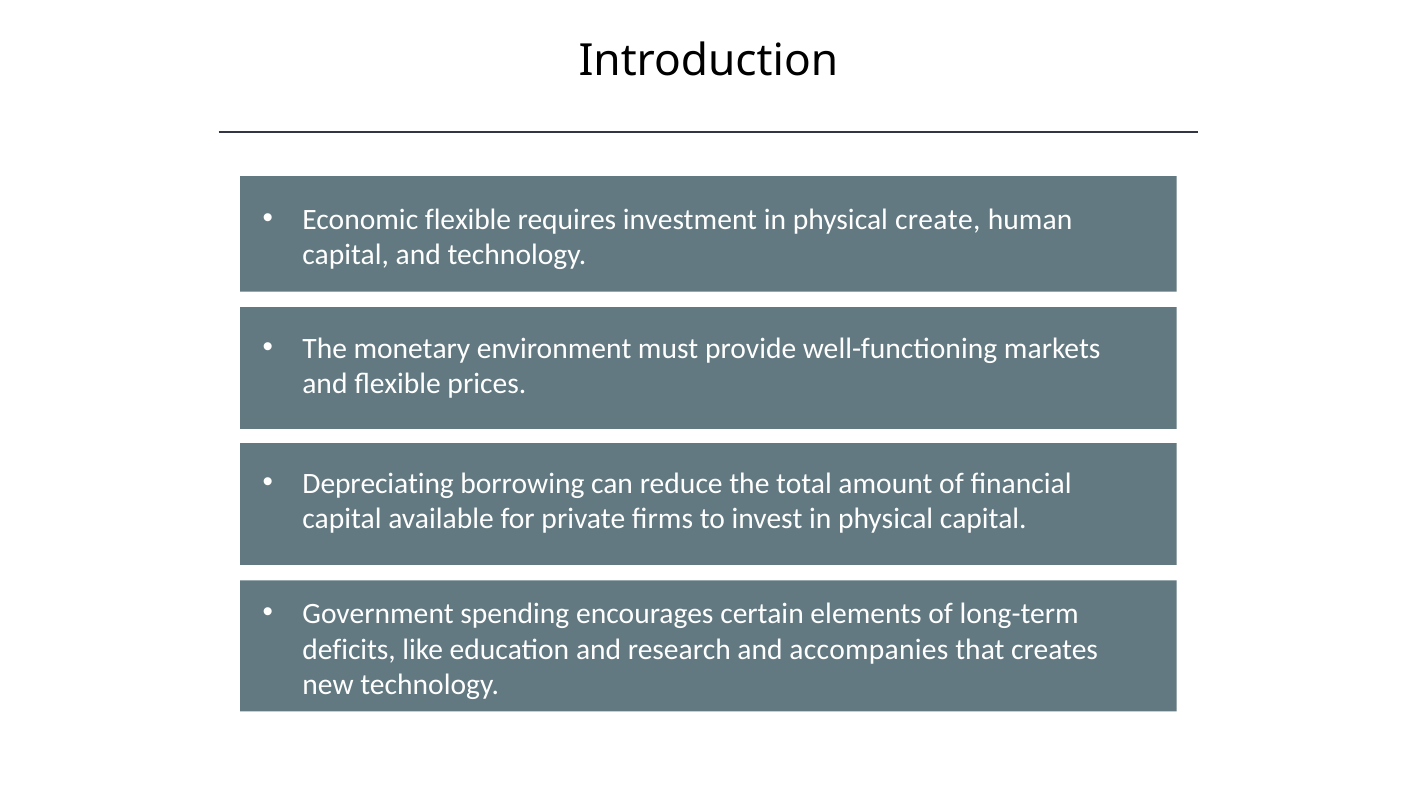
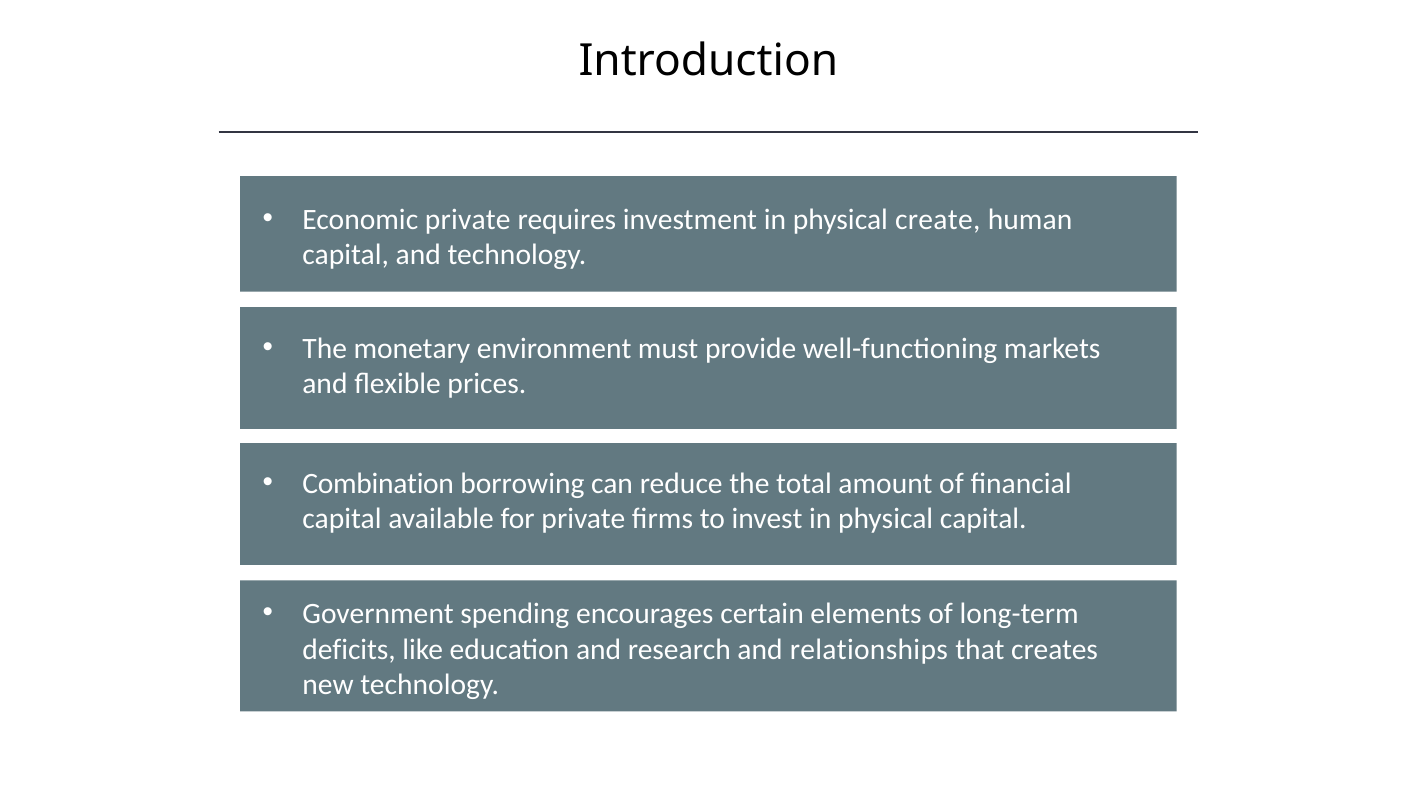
Economic flexible: flexible -> private (468, 219)
Depreciating: Depreciating -> Combination (378, 484)
accompanies: accompanies -> relationships (869, 649)
